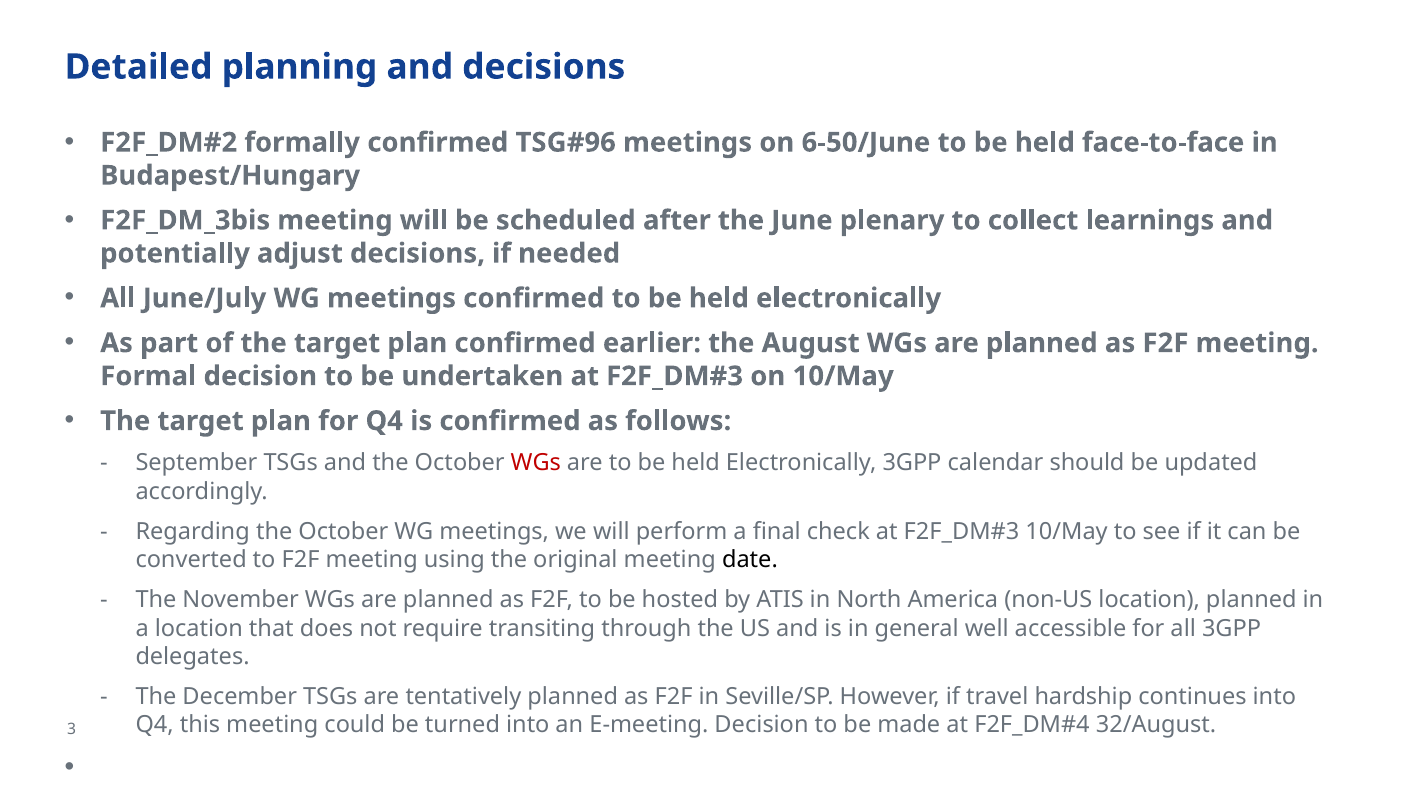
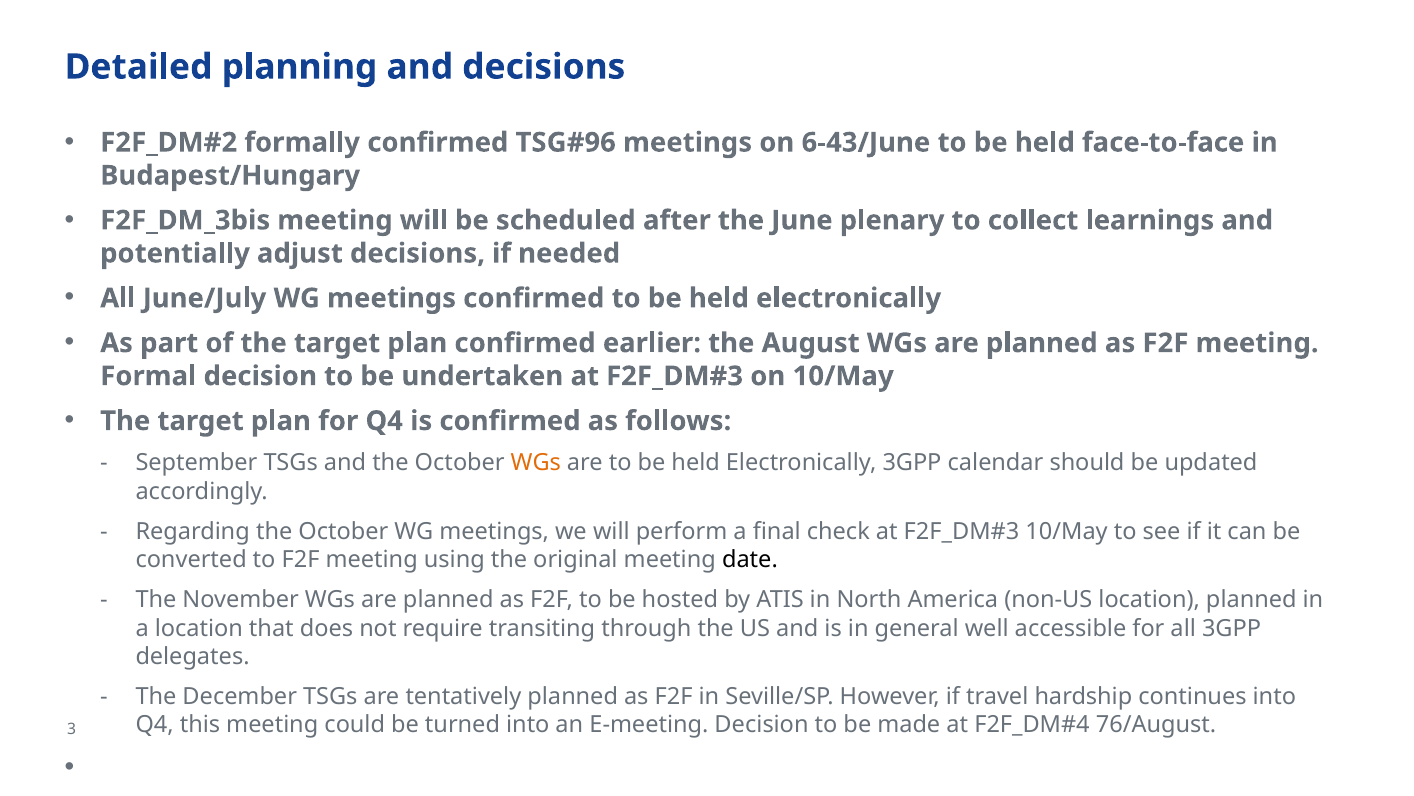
6-50/June: 6-50/June -> 6-43/June (866, 142)
WGs colour: red -> orange (536, 463)
32/August: 32/August -> 76/August (1156, 725)
